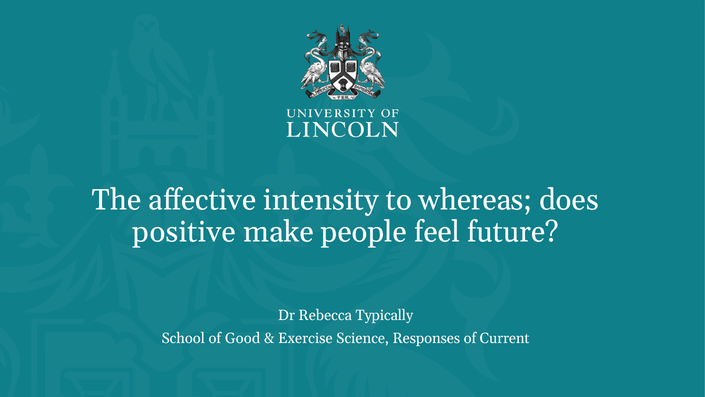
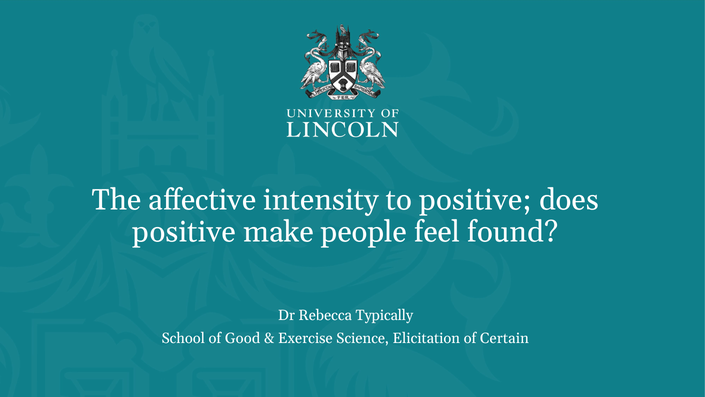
to whereas: whereas -> positive (475, 200)
future: future -> found (513, 232)
Responses: Responses -> Elicitation (426, 338)
Current: Current -> Certain (504, 338)
